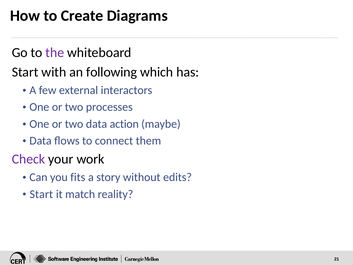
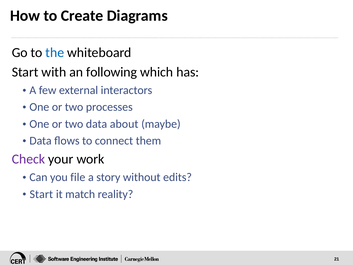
the colour: purple -> blue (55, 53)
action: action -> about (124, 124)
fits: fits -> file (78, 177)
